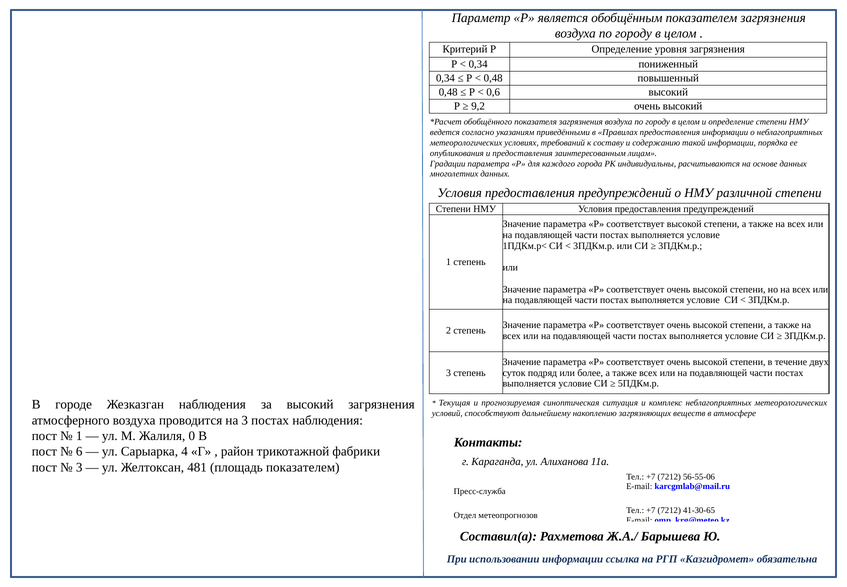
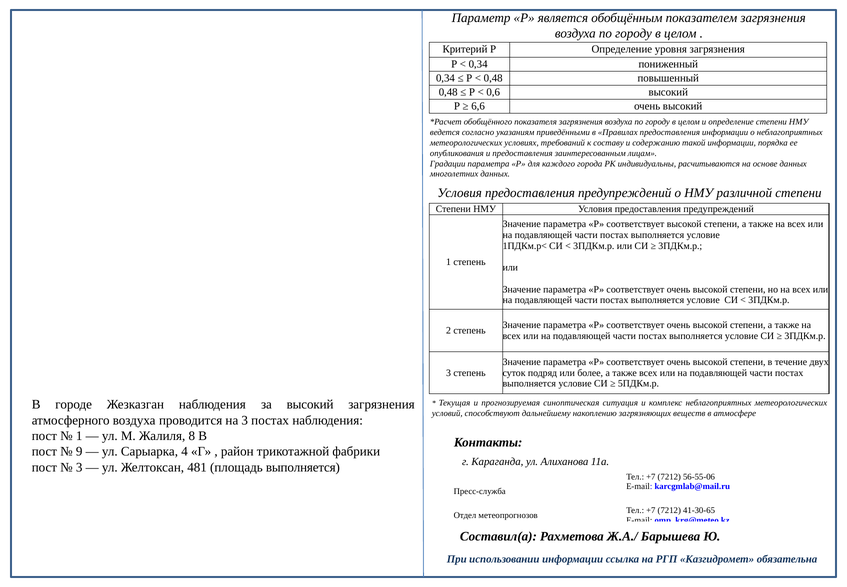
9,2: 9,2 -> 6,6 (478, 106)
0: 0 -> 8 (192, 436)
6: 6 -> 9 (79, 451)
площадь показателем: показателем -> выполняется (303, 467)
